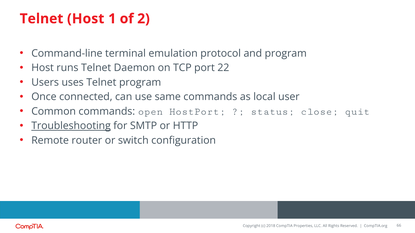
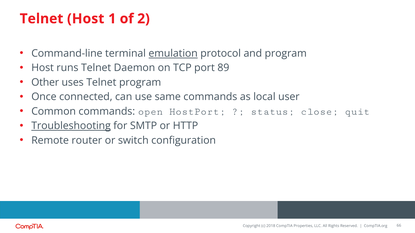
emulation underline: none -> present (173, 54)
22: 22 -> 89 (223, 68)
Users: Users -> Other (45, 83)
